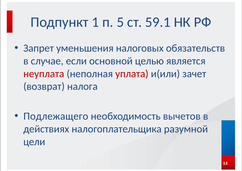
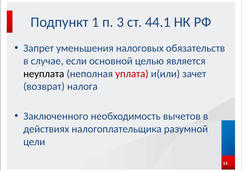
5: 5 -> 3 (120, 22)
59.1: 59.1 -> 44.1 (158, 22)
неуплата colour: red -> black (44, 74)
Подлежащего: Подлежащего -> Заключенного (56, 116)
